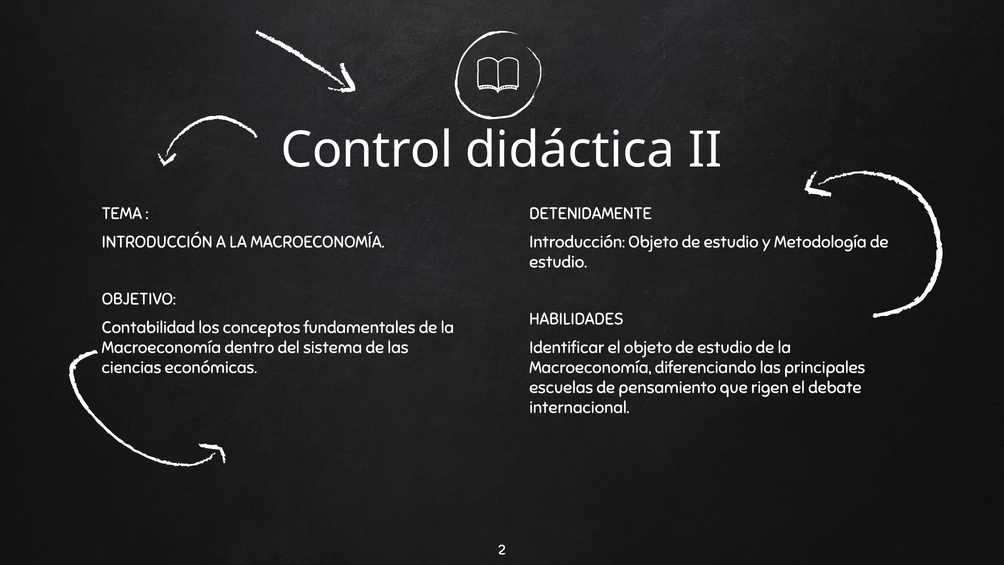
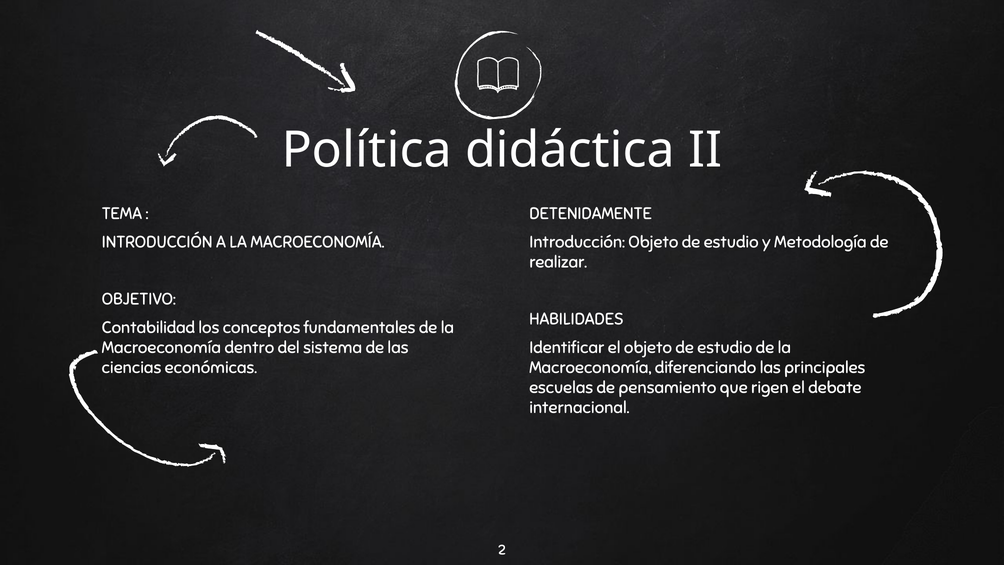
Control: Control -> Política (367, 150)
estudio: estudio -> realizar (558, 262)
